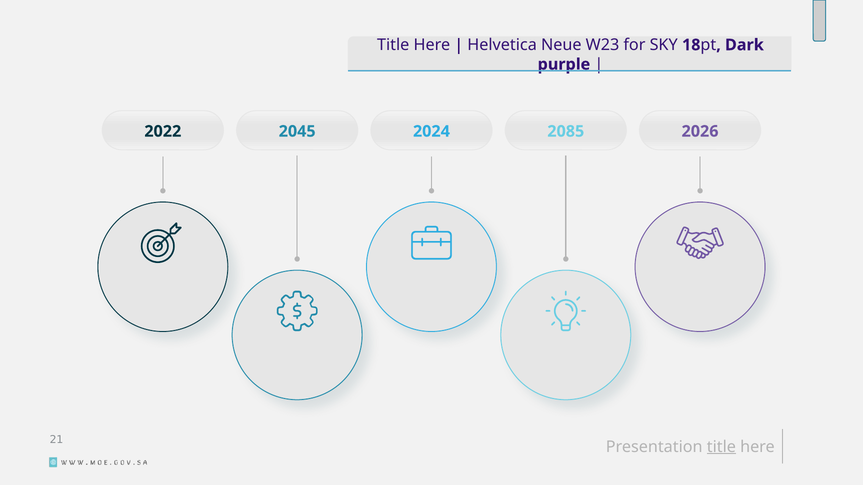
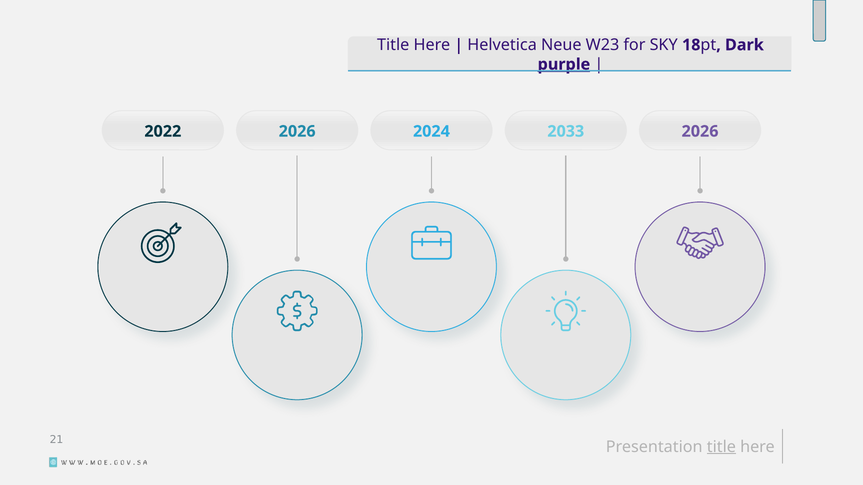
purple underline: none -> present (564, 64)
2045: 2045 -> 2026 (297, 131)
2085: 2085 -> 2033 (566, 131)
